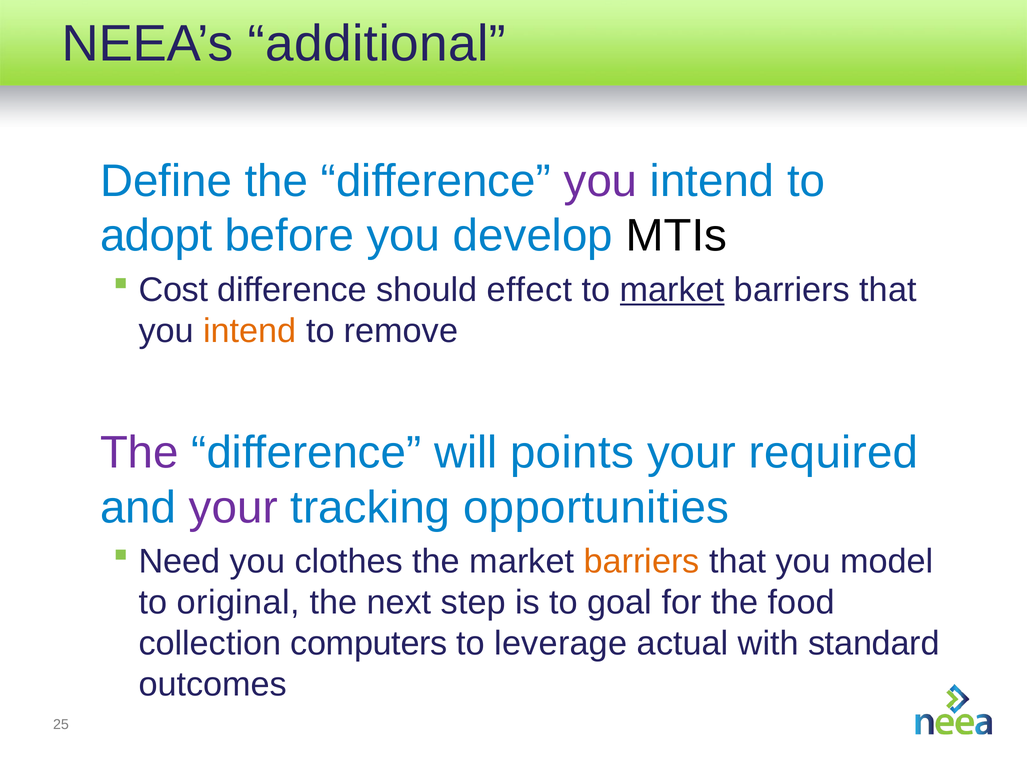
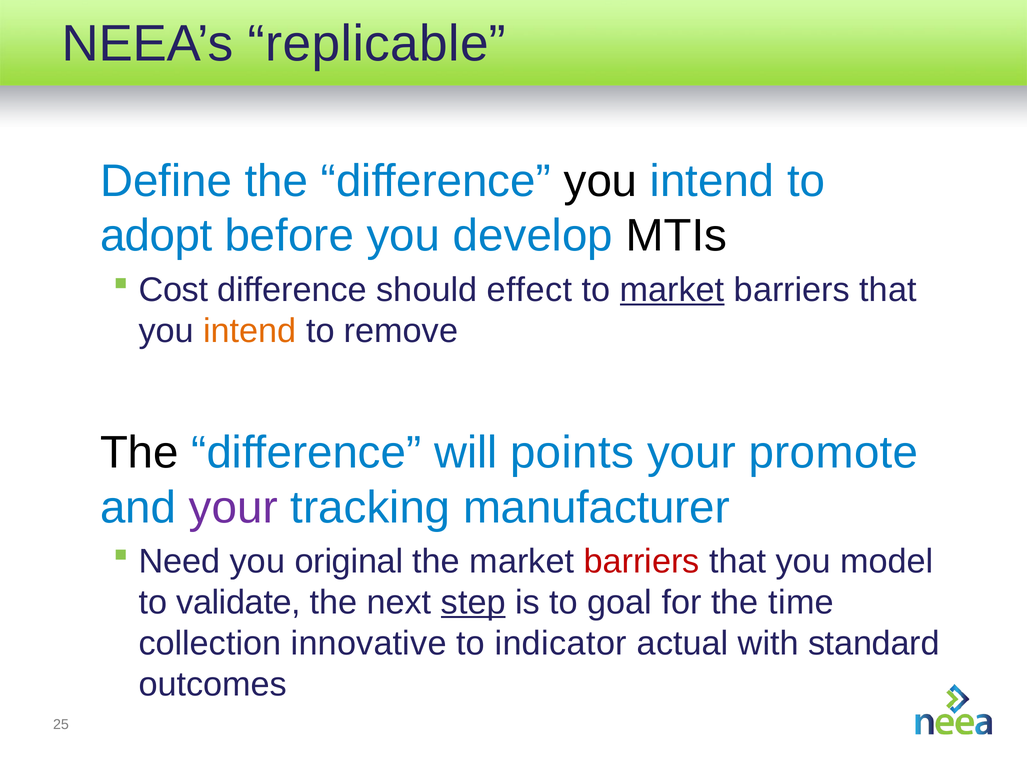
additional: additional -> replicable (377, 44)
you colour: purple -> black (601, 181)
The colour: purple -> black (139, 453)
required: required -> promote (833, 453)
opportunities: opportunities -> manufacturer (596, 508)
clothes: clothes -> original (349, 562)
barriers colour: orange -> red (642, 562)
original: original -> validate (239, 603)
step underline: none -> present (473, 603)
food: food -> time (801, 603)
computers: computers -> innovative (369, 644)
leverage: leverage -> indicator (561, 644)
